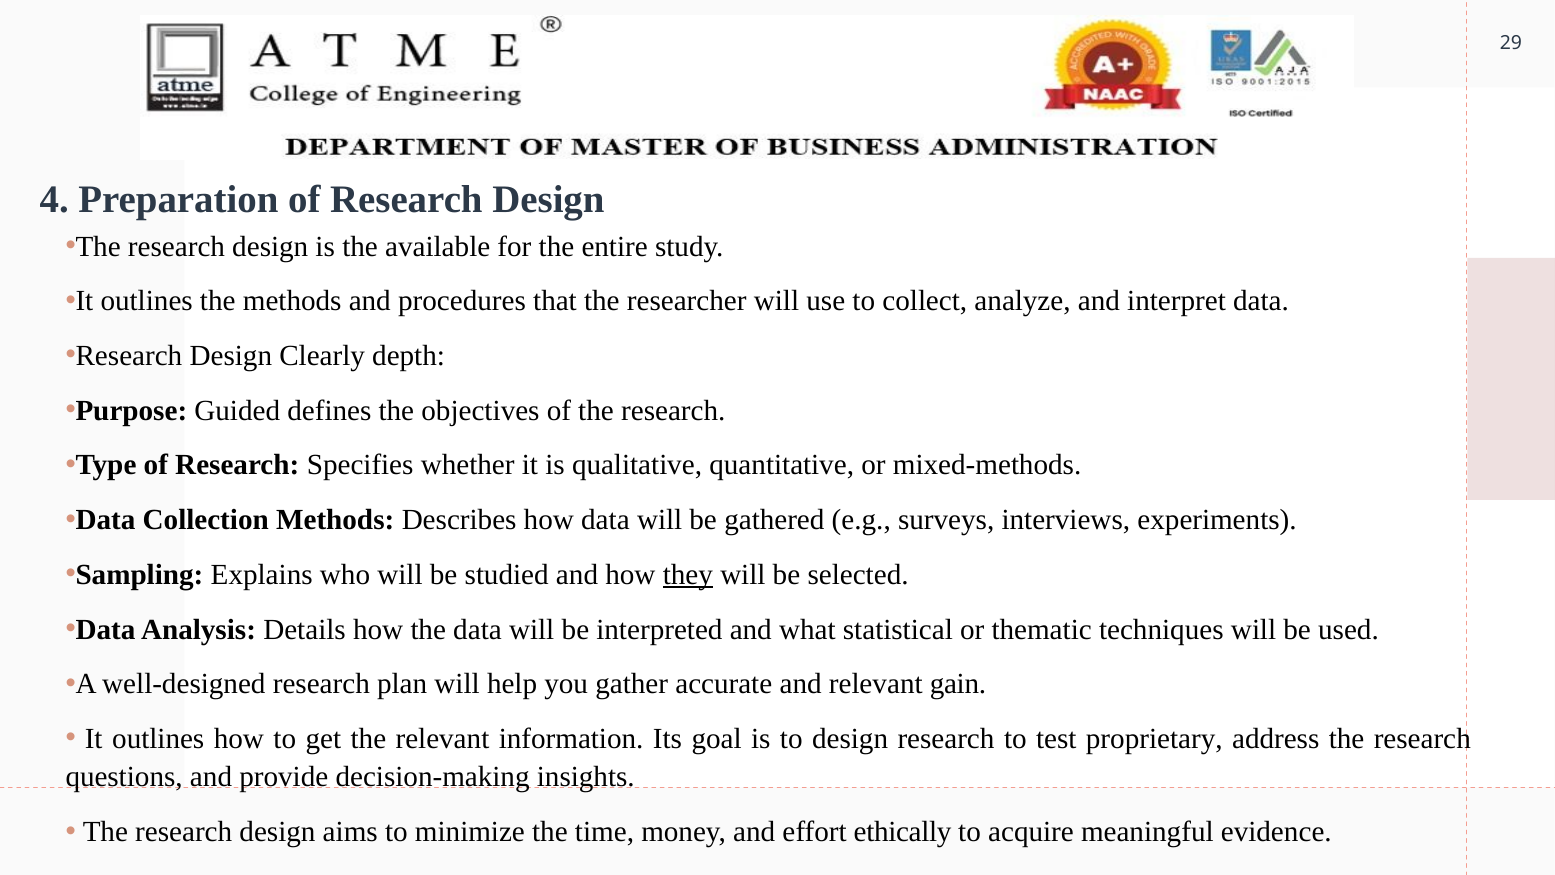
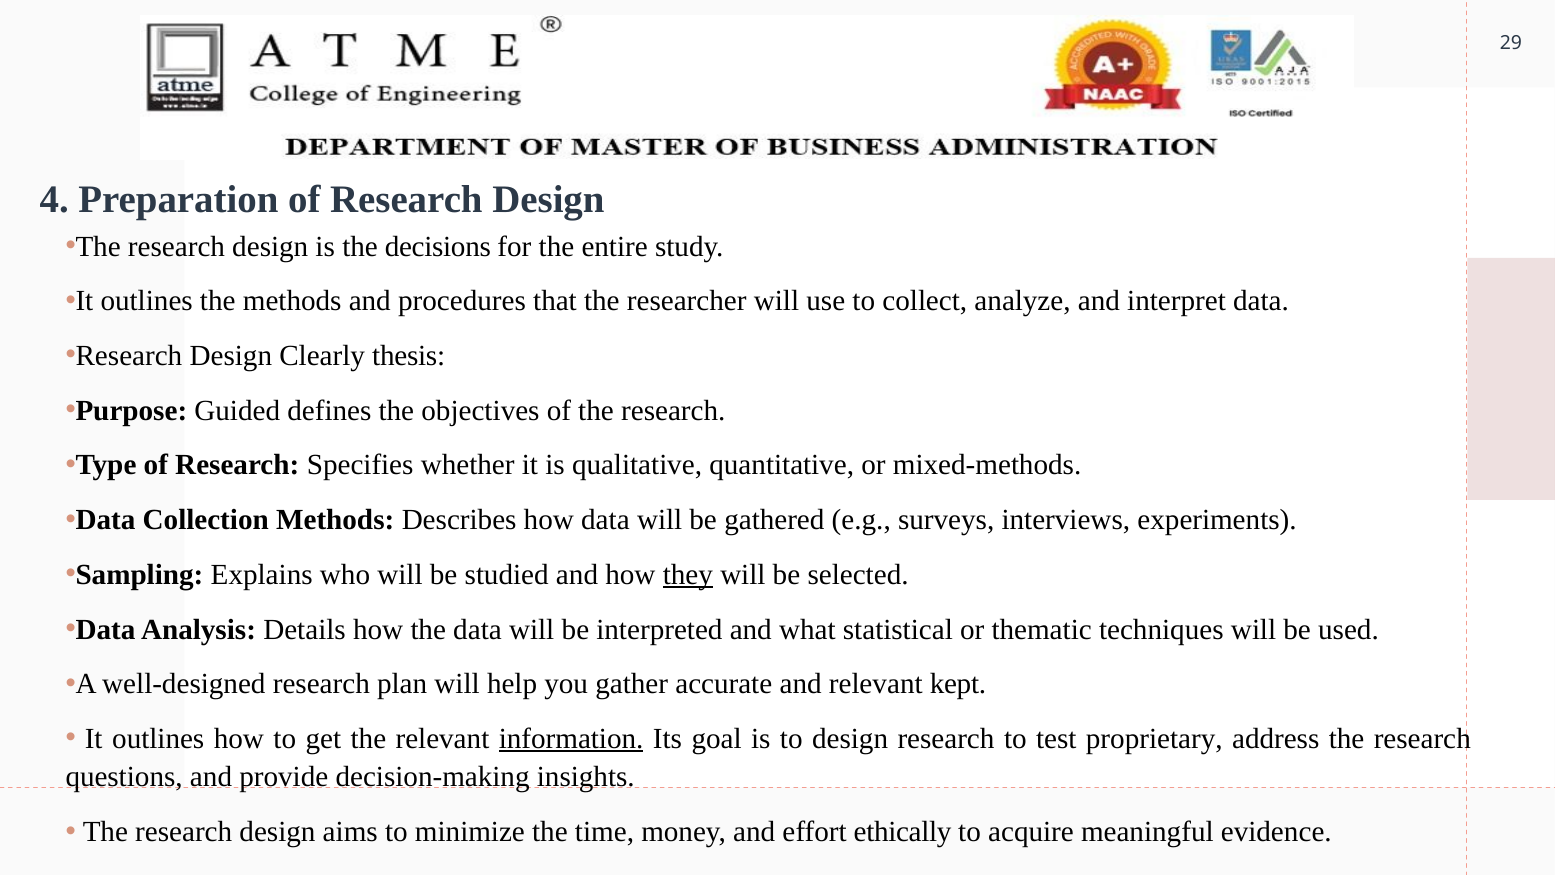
available: available -> decisions (438, 246)
depth: depth -> thesis (409, 356)
gain: gain -> kept (958, 684)
information underline: none -> present (571, 739)
